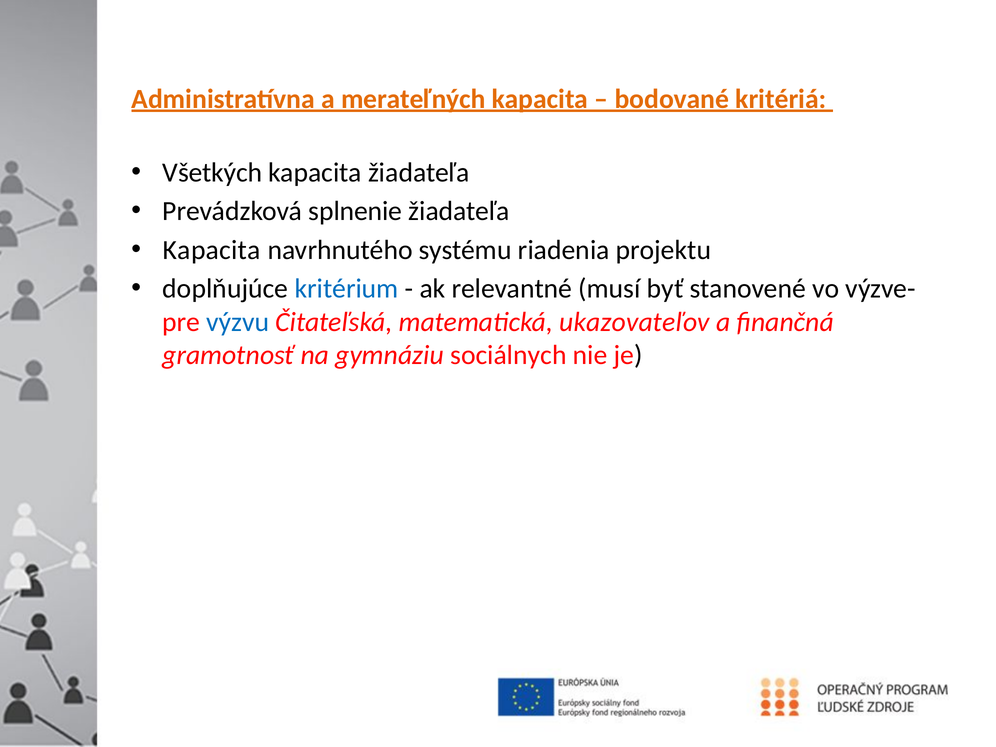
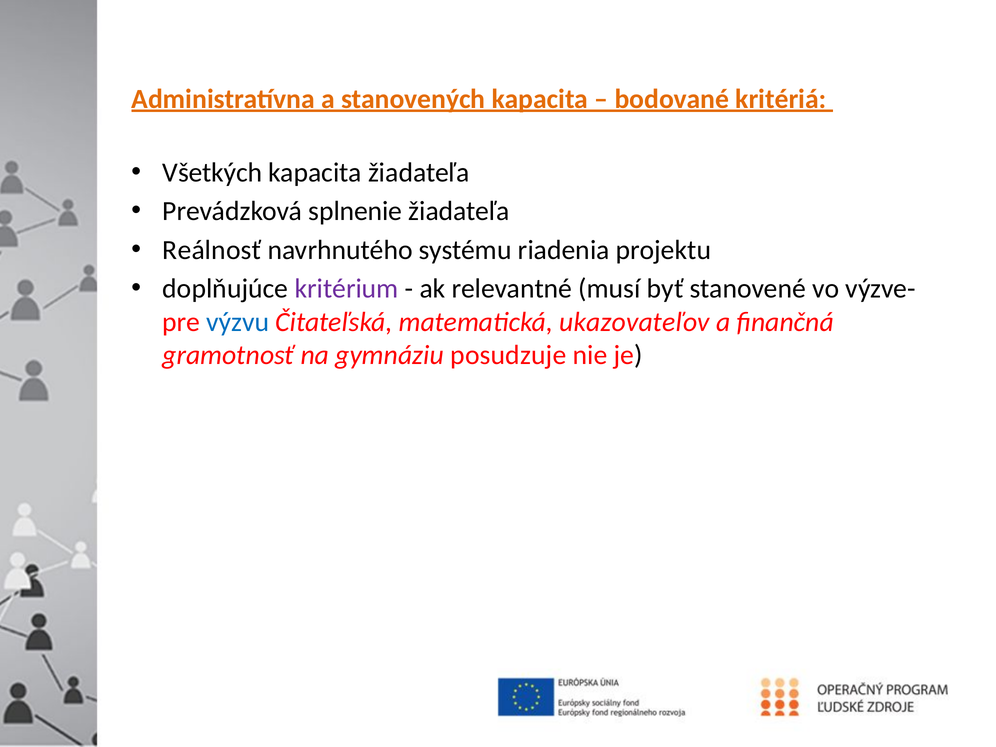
merateľných: merateľných -> stanovených (413, 99)
Kapacita: Kapacita -> Reálnosť (212, 250)
kritérium colour: blue -> purple (347, 289)
sociálnych: sociálnych -> posudzuje (508, 355)
